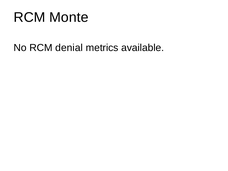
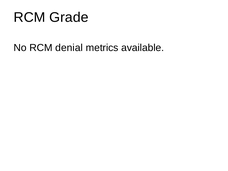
Monte: Monte -> Grade (69, 17)
